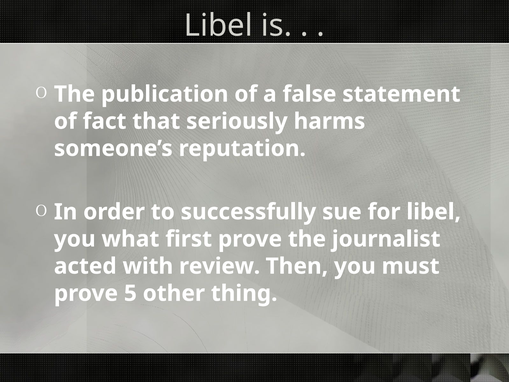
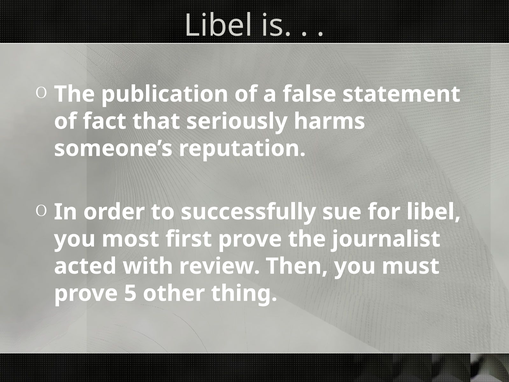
what: what -> most (130, 239)
